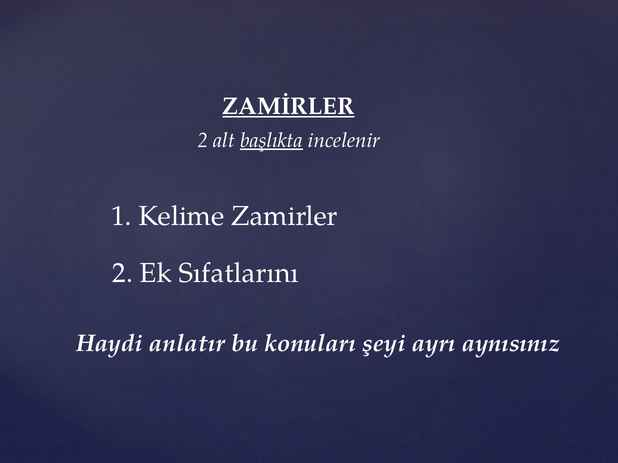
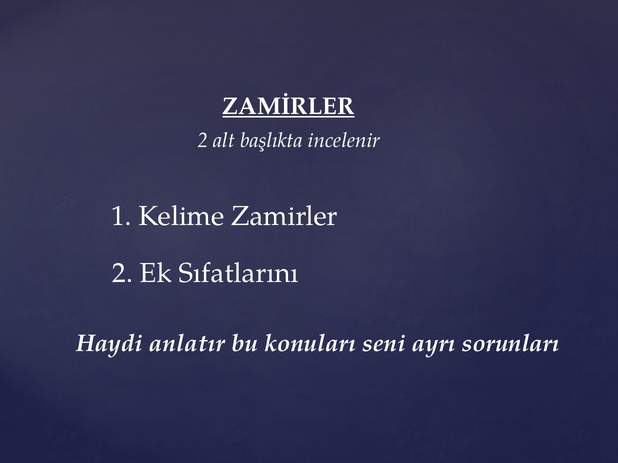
başlıkta underline: present -> none (271, 140)
şeyi: şeyi -> seni (384, 344)
aynısınız: aynısınız -> sorunları (511, 344)
